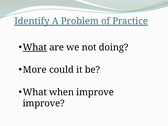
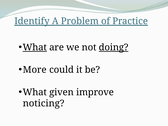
doing underline: none -> present (114, 47)
when: when -> given (62, 92)
improve: improve -> noticing (44, 103)
